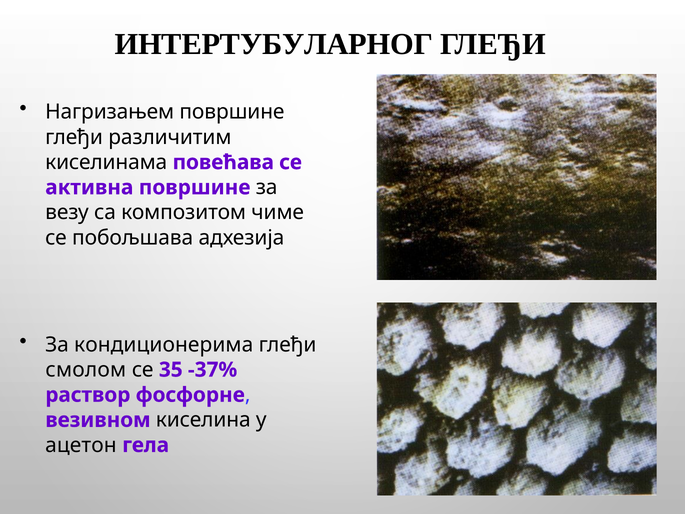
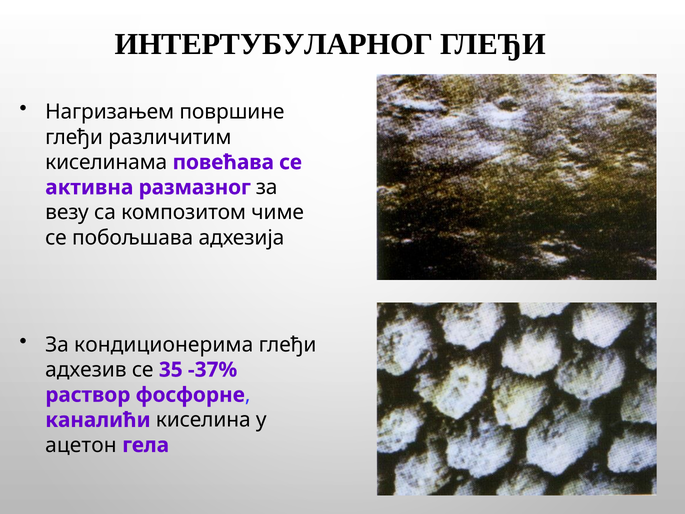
активна површине: површине -> размазног (195, 187)
смолом: смолом -> адхезив (86, 370)
везивном: везивном -> каналићи (98, 420)
